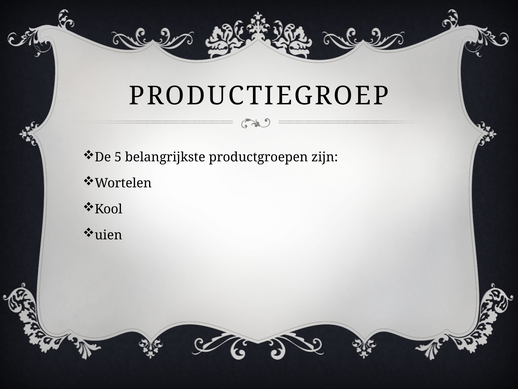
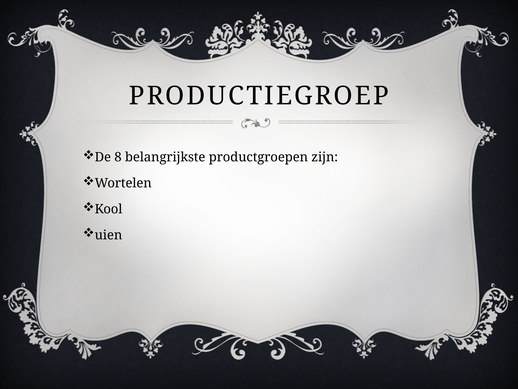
5: 5 -> 8 (118, 157)
